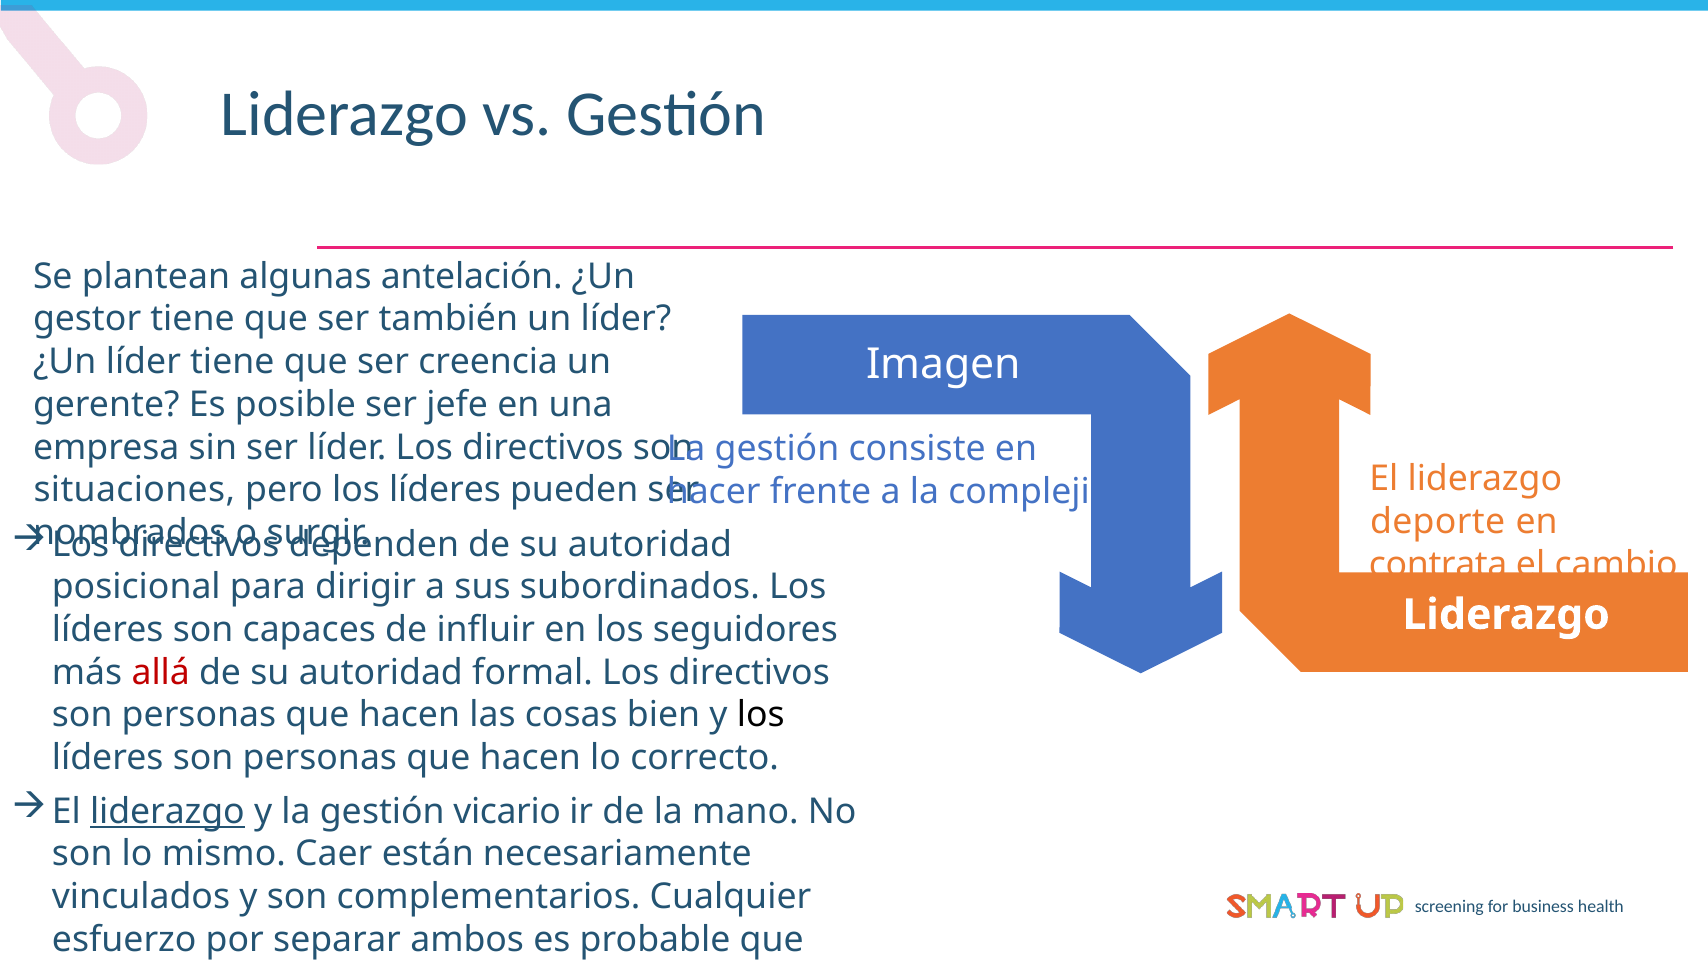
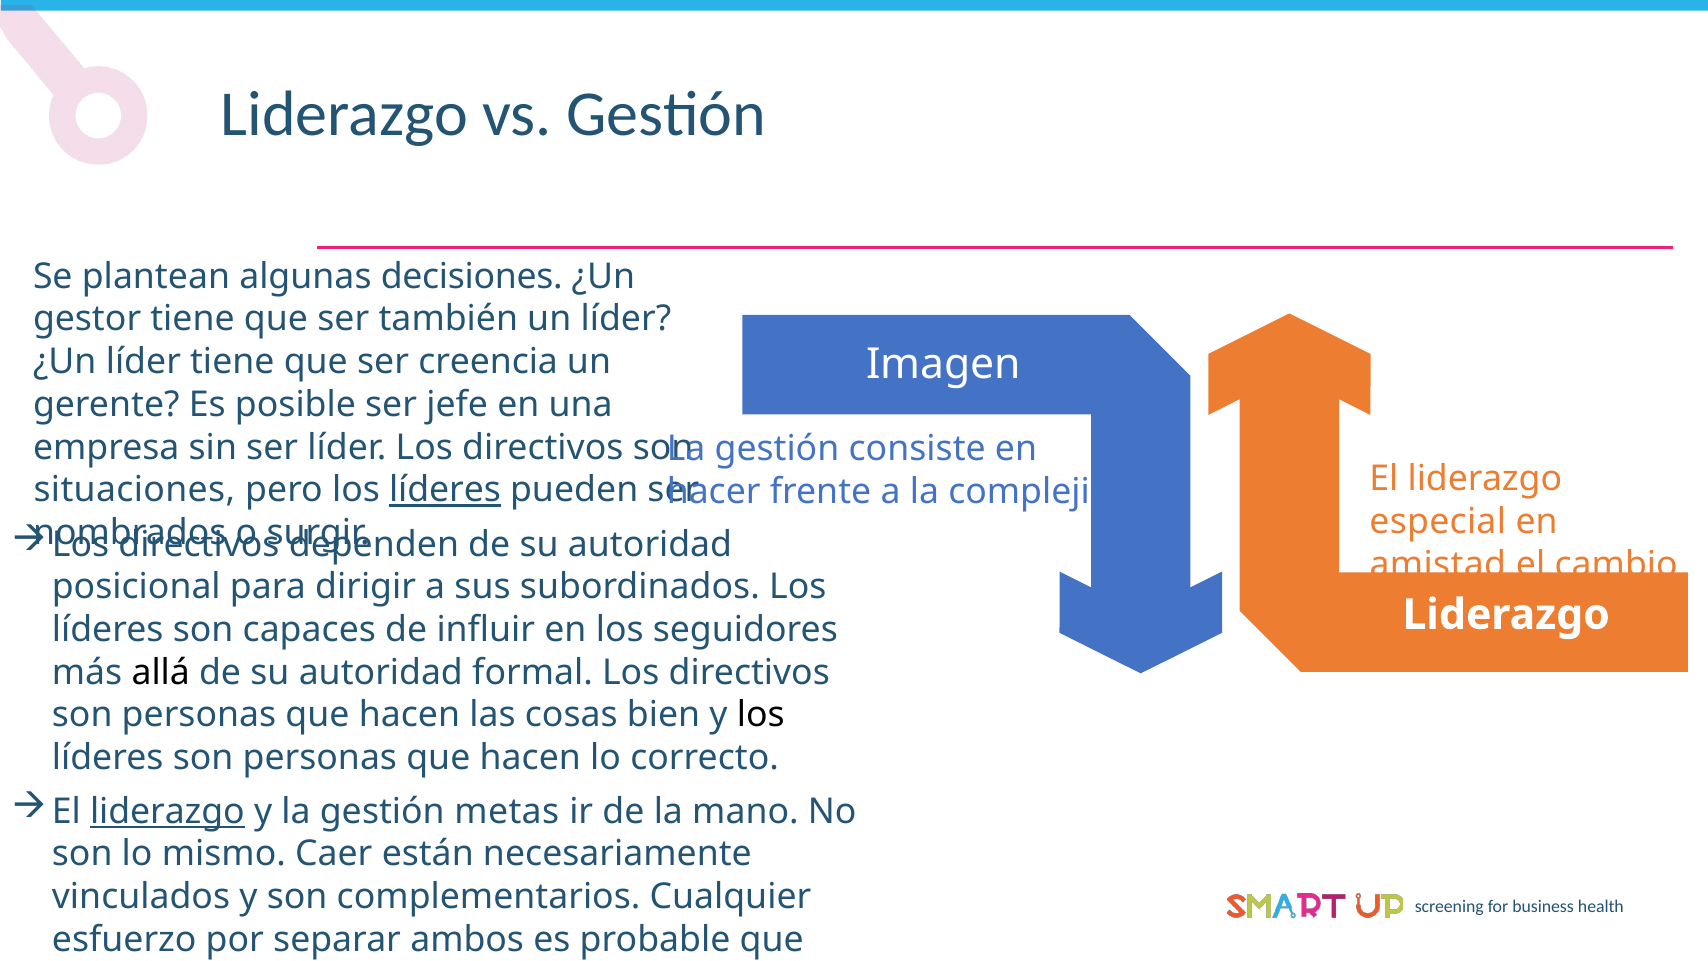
antelación: antelación -> decisiones (472, 276)
líderes underline: none -> present (445, 490)
deporte: deporte -> especial (1438, 522)
contrata: contrata -> amistad (1438, 564)
allá colour: red -> black (161, 672)
vicario: vicario -> metas (507, 811)
